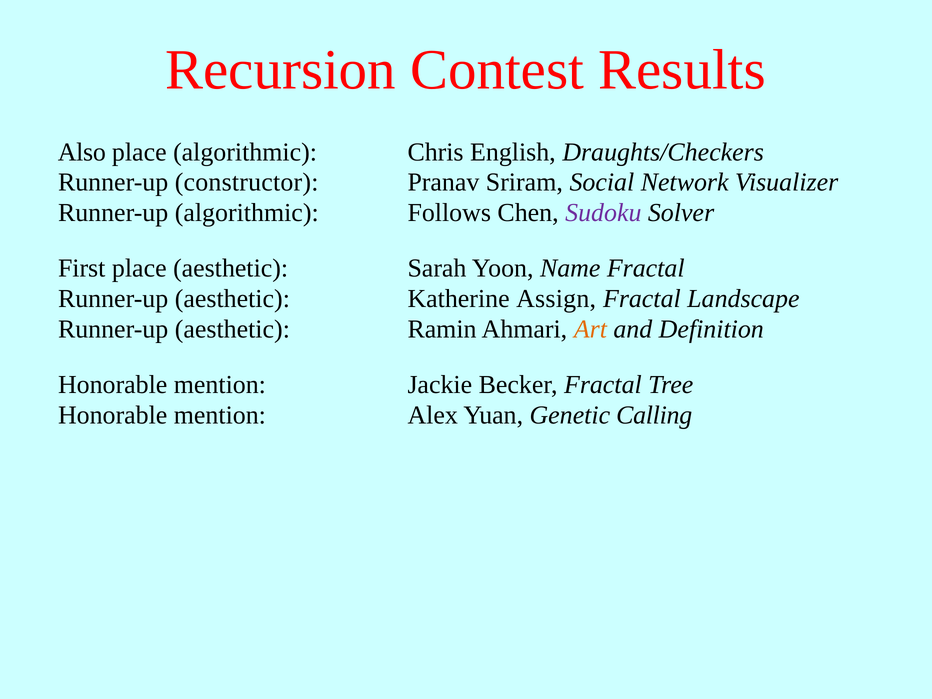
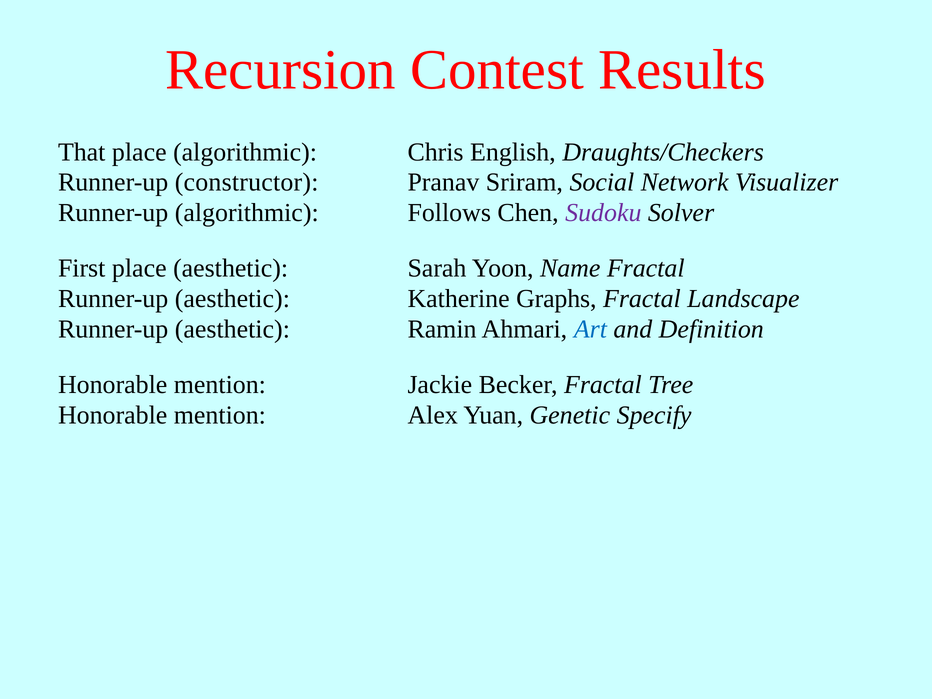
Also: Also -> That (82, 152)
Assign: Assign -> Graphs (556, 299)
Art colour: orange -> blue (590, 329)
Calling: Calling -> Specify (654, 415)
